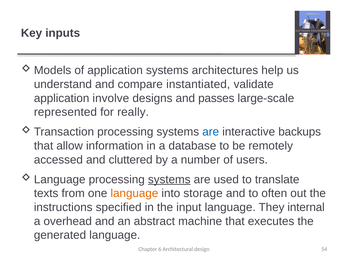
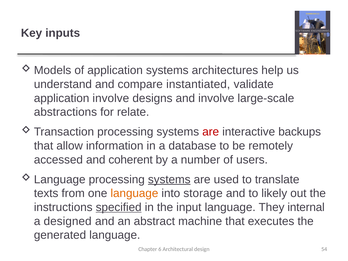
and passes: passes -> involve (216, 98)
represented: represented -> abstractions (65, 112)
really: really -> relate (133, 112)
are colour: blue -> red (211, 132)
cluttered: cluttered -> coherent (131, 160)
often: often -> likely (274, 193)
specified underline: none -> present (119, 207)
overhead: overhead -> designed (68, 221)
